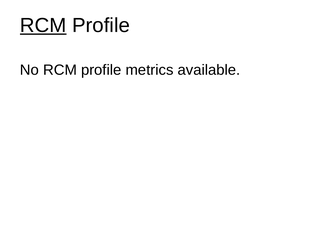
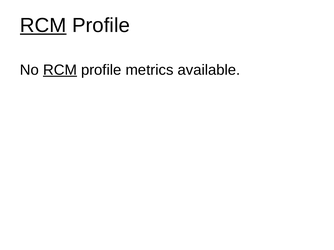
RCM underline: none -> present (60, 70)
